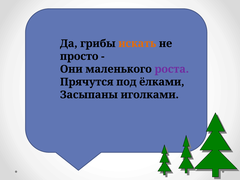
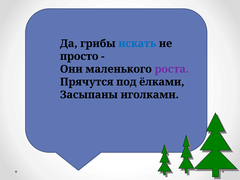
искать colour: orange -> blue (137, 44)
